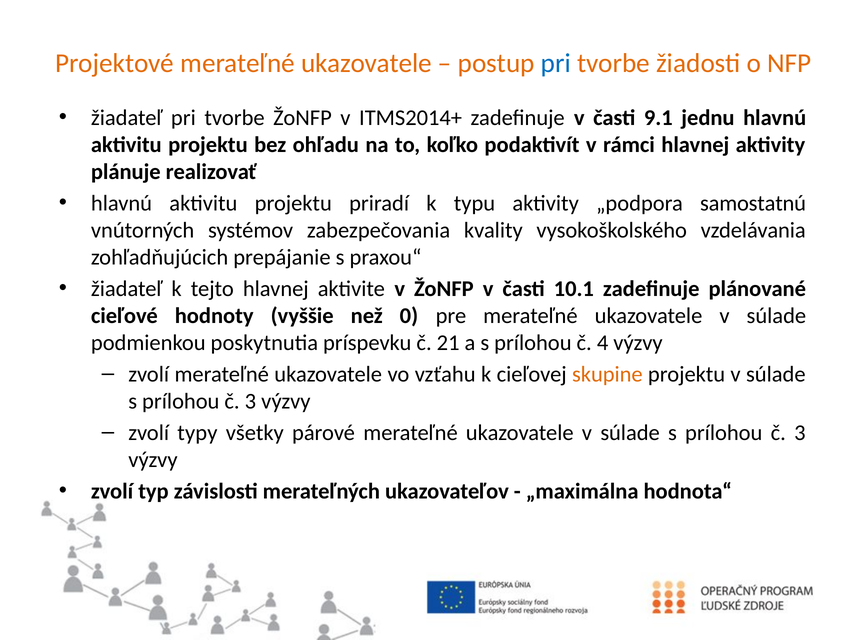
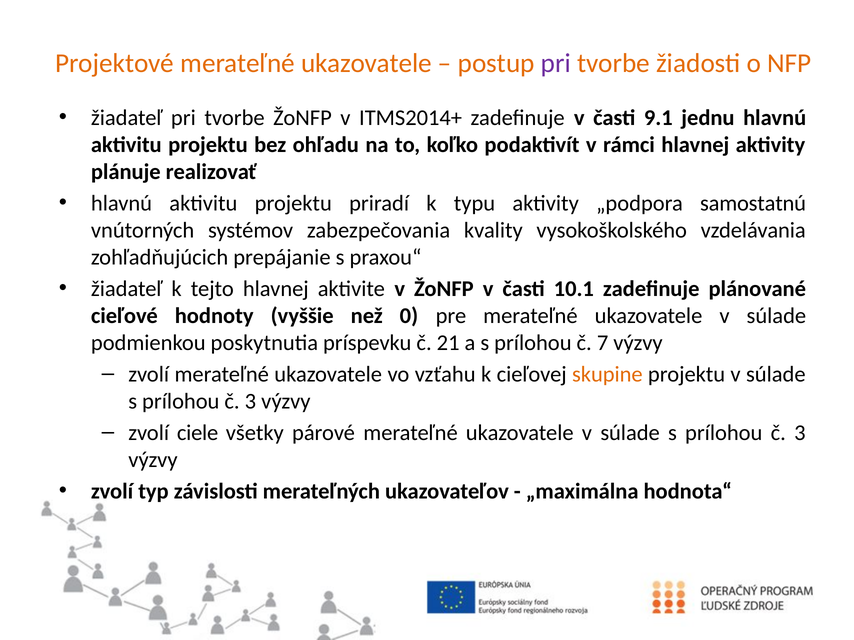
pri colour: blue -> purple (556, 63)
4: 4 -> 7 (603, 343)
typy: typy -> ciele (198, 433)
